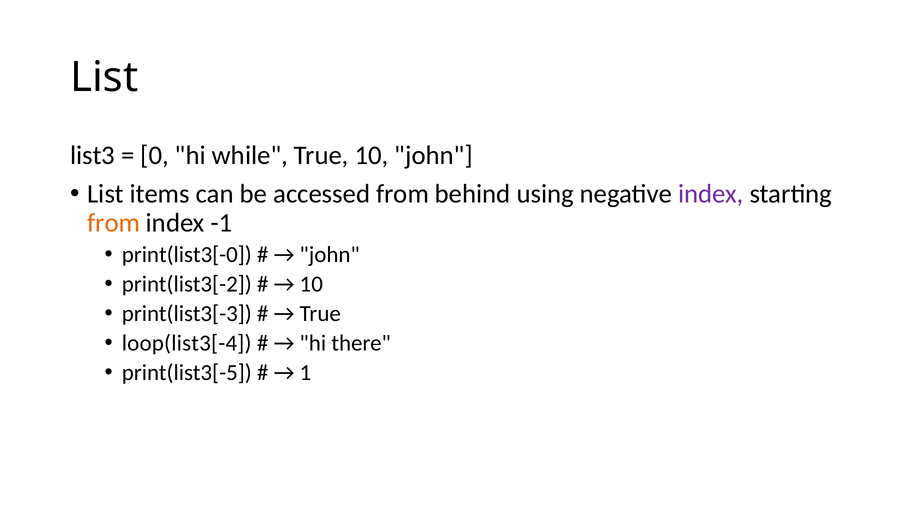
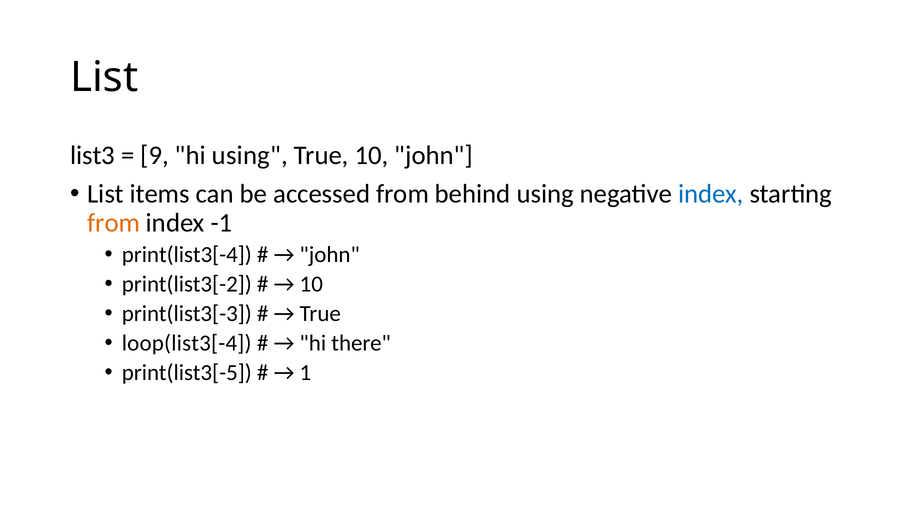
0: 0 -> 9 (155, 155)
hi while: while -> using (250, 155)
index colour: purple -> blue (711, 194)
print(list3[-0: print(list3[-0 -> print(list3[-4 (187, 254)
